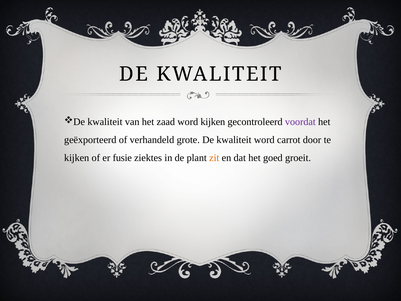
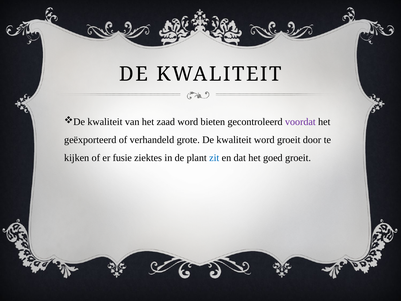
word kijken: kijken -> bieten (213, 122)
word carrot: carrot -> groeit (289, 140)
zit colour: orange -> blue (214, 158)
